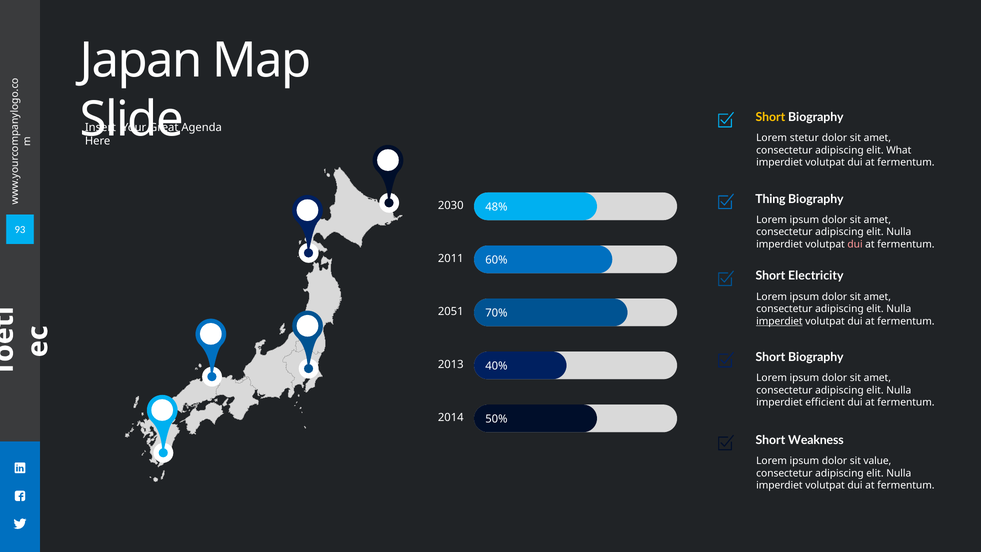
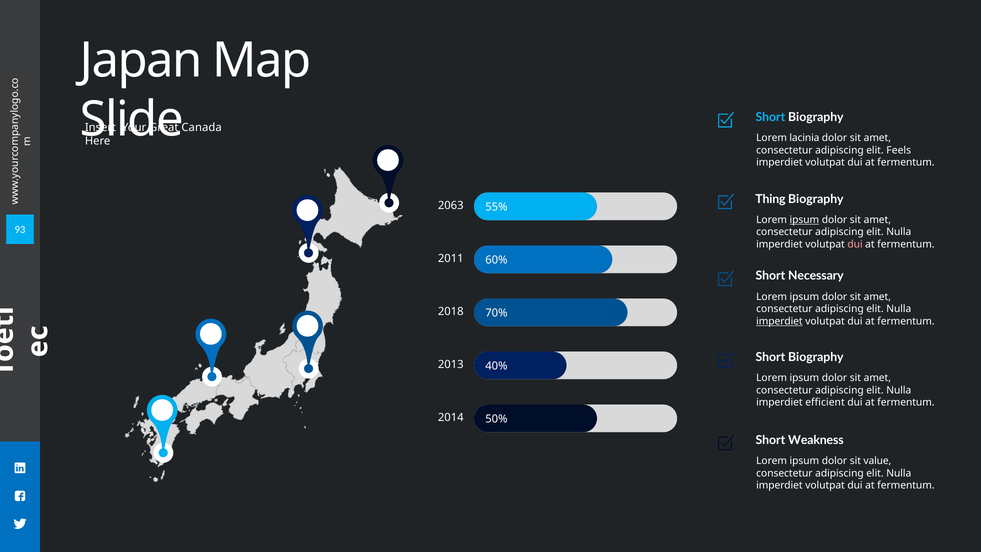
Short colour: yellow -> light blue (770, 117)
Agenda: Agenda -> Canada (202, 128)
stetur: stetur -> lacinia (804, 138)
What: What -> Feels (899, 150)
2030: 2030 -> 2063 (451, 205)
48%: 48% -> 55% (496, 207)
ipsum underline: none -> present (804, 220)
Electricity: Electricity -> Necessary (816, 276)
2051: 2051 -> 2018 (451, 311)
